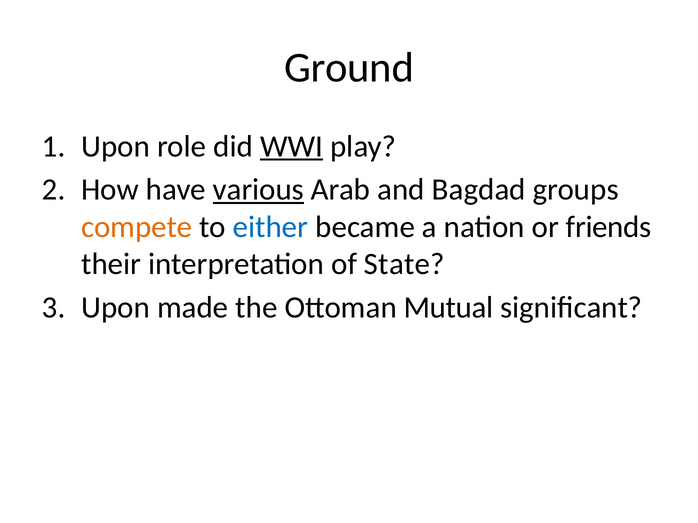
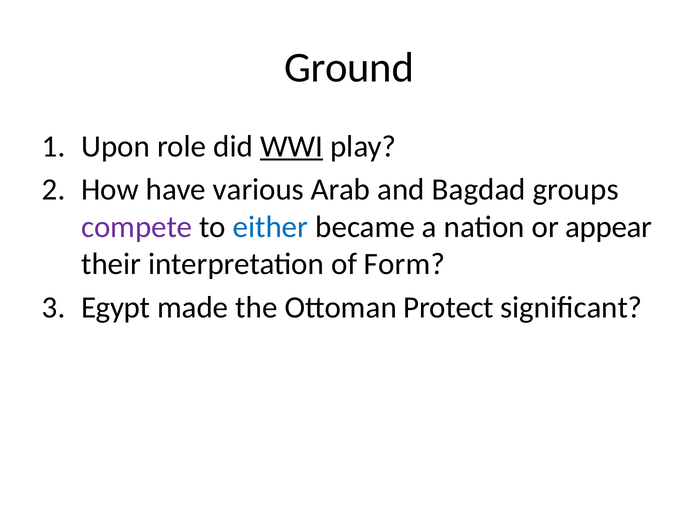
various underline: present -> none (258, 190)
compete colour: orange -> purple (137, 227)
friends: friends -> appear (609, 227)
State: State -> Form (404, 264)
Upon: Upon -> Egypt (116, 308)
Mutual: Mutual -> Protect (449, 308)
